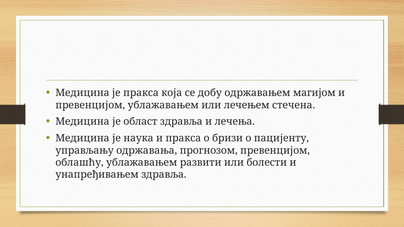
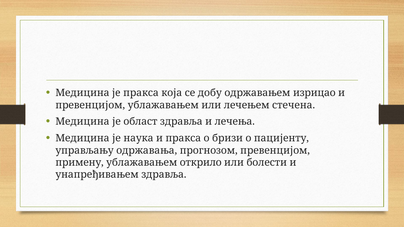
магијом: магијом -> изрицао (314, 93)
облашћу: облашћу -> примену (80, 163)
развити: развити -> открило (201, 163)
